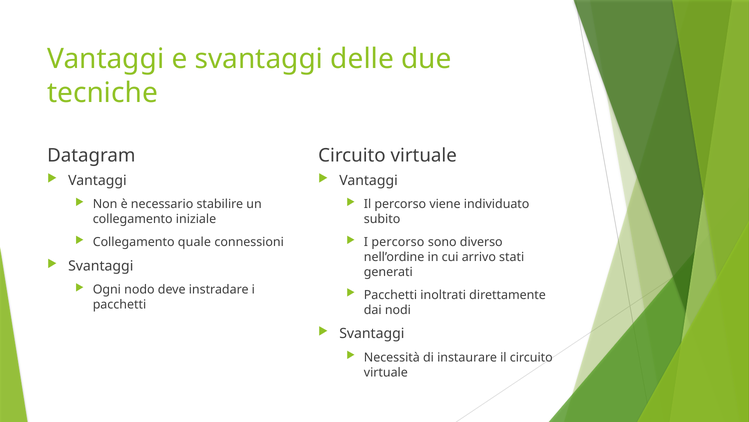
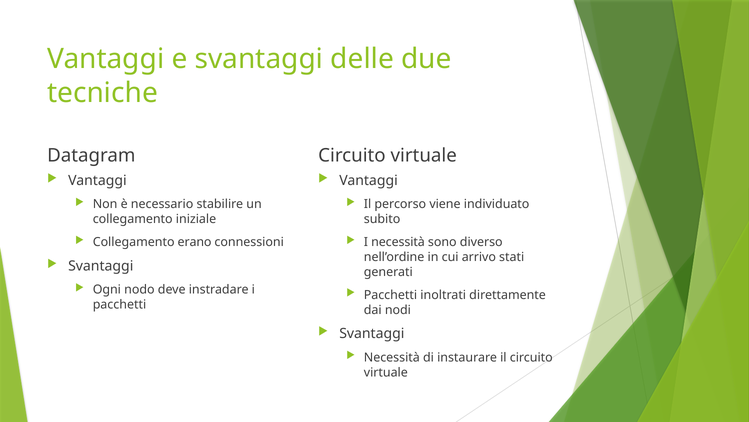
quale: quale -> erano (195, 242)
I percorso: percorso -> necessità (398, 242)
